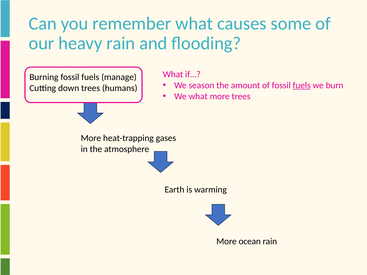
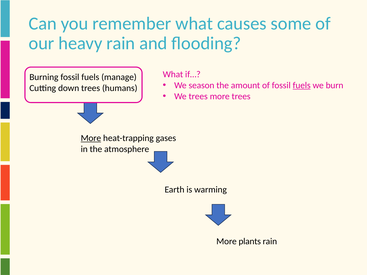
We what: what -> trees (198, 96)
More underline: none -> present (91, 138)
ocean: ocean -> plants (250, 242)
